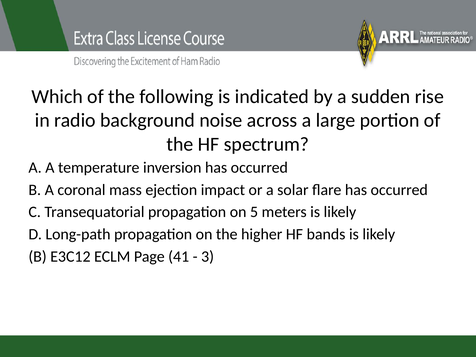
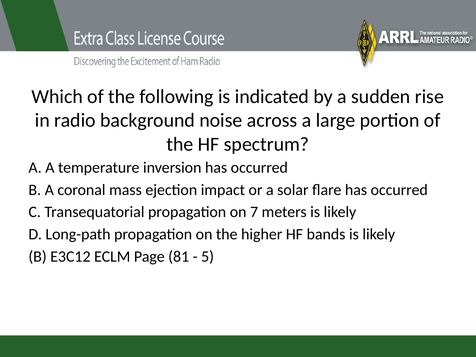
5: 5 -> 7 (254, 212)
41: 41 -> 81 (179, 257)
3: 3 -> 5 (208, 257)
